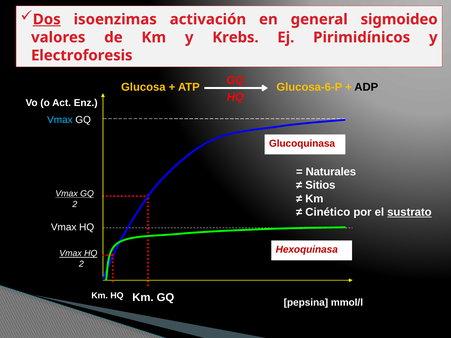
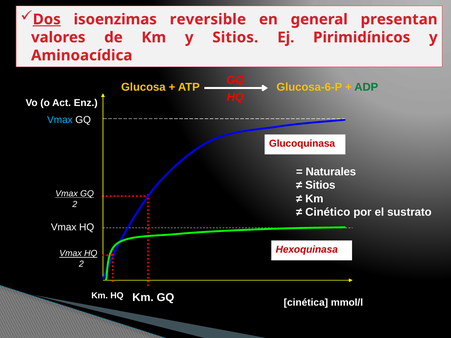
activación: activación -> reversible (208, 19)
sigmoideo: sigmoideo -> presentan (399, 19)
y Krebs: Krebs -> Sitios (235, 37)
Electroforesis: Electroforesis -> Aminoacídica (82, 55)
ADP colour: black -> green (366, 87)
sustrato underline: present -> none (409, 212)
pepsina: pepsina -> cinética (306, 303)
